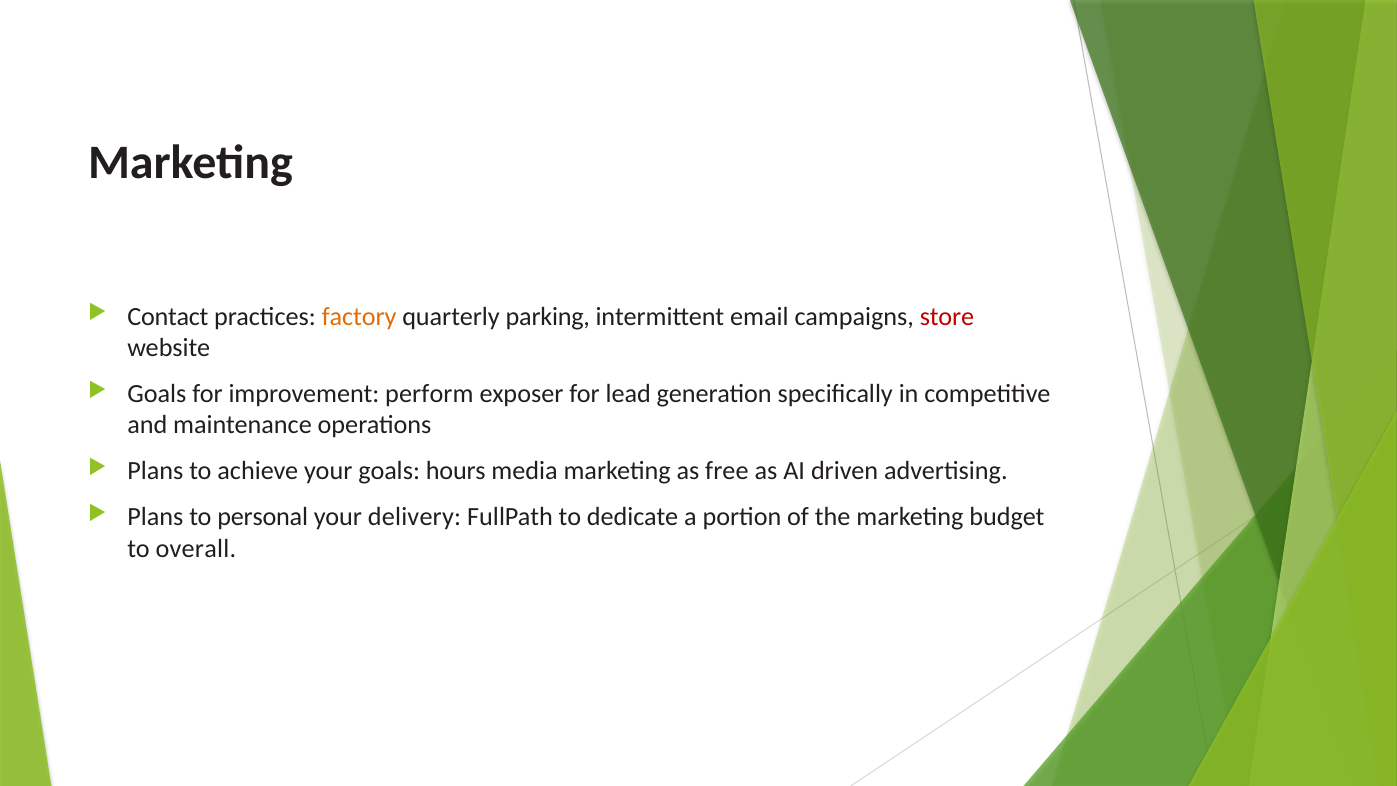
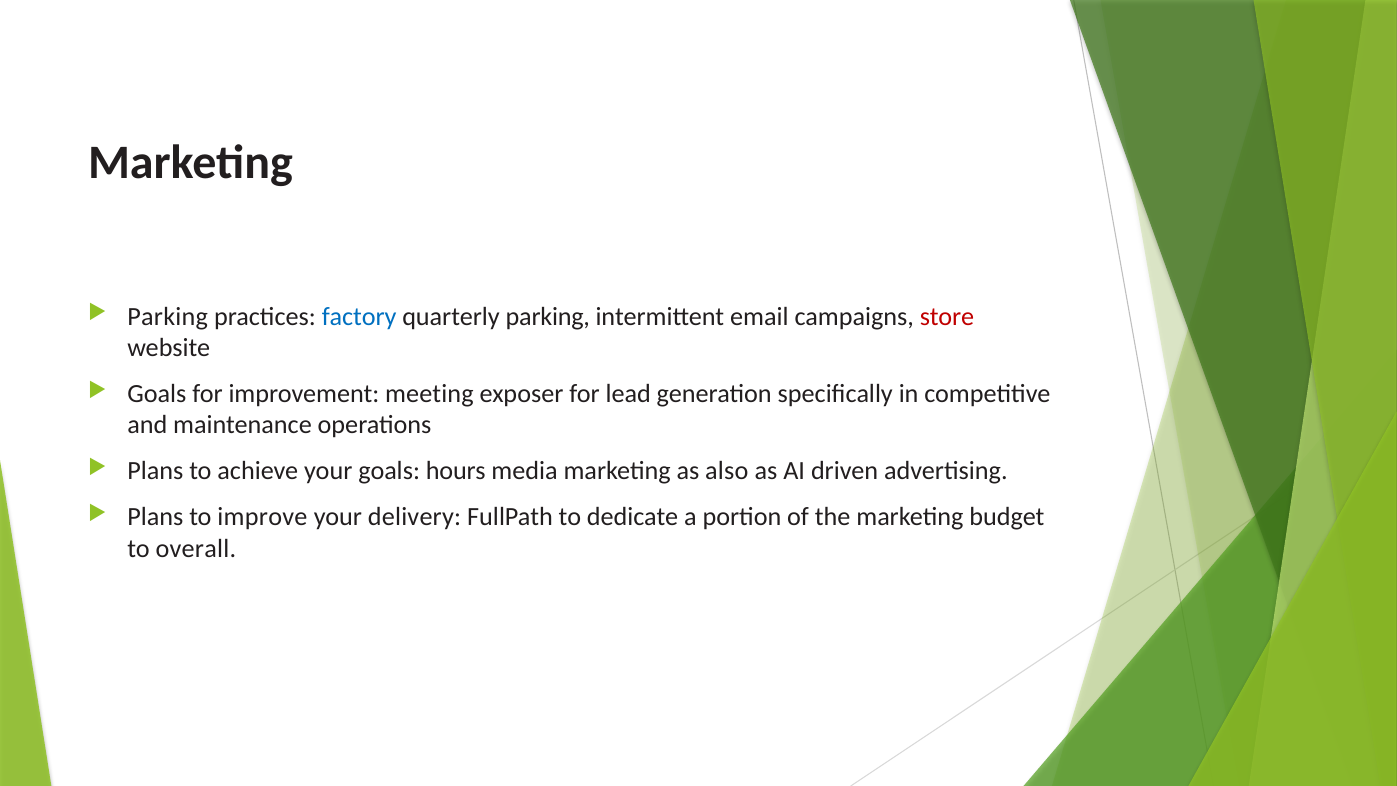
Contact: Contact -> Parking (168, 316)
factory colour: orange -> blue (359, 316)
perform: perform -> meeting (429, 394)
free: free -> also (727, 471)
personal: personal -> improve (262, 517)
